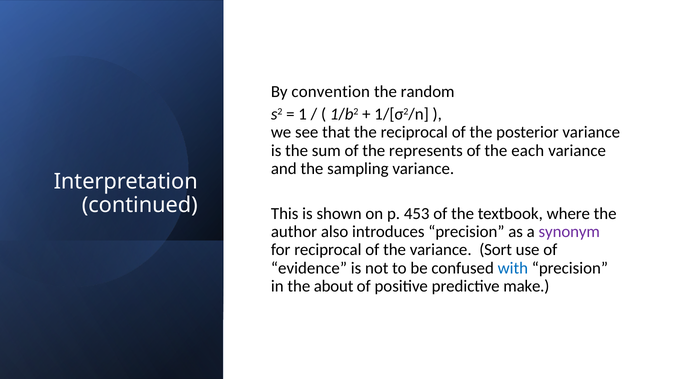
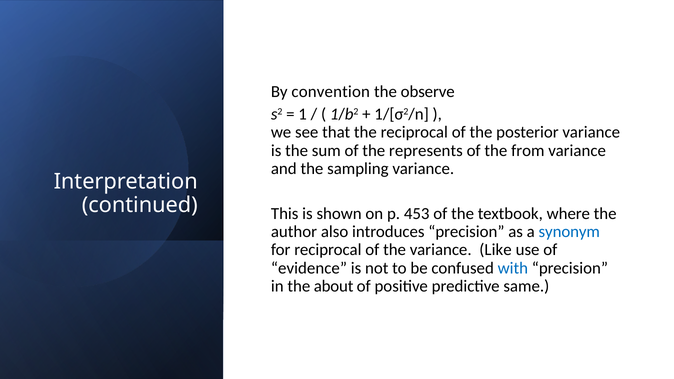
random: random -> observe (428, 92)
each: each -> from (528, 151)
synonym colour: purple -> blue (569, 232)
Sort: Sort -> Like (495, 250)
make: make -> same (526, 286)
